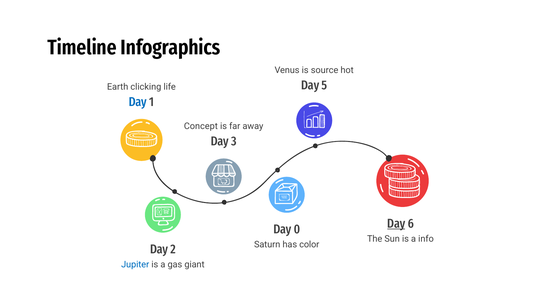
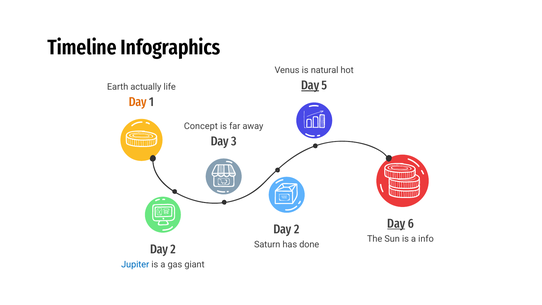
source: source -> natural (325, 70)
Day underline: none -> present (310, 85)
clicking: clicking -> actually (146, 87)
Day colour: blue -> orange (138, 102)
0: 0 -> 2 (297, 229)
color: color -> done (309, 245)
